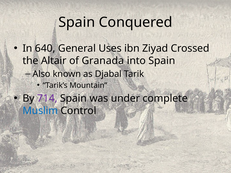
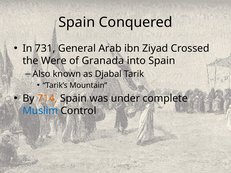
640: 640 -> 731 (45, 48)
Uses: Uses -> Arab (110, 48)
Altair: Altair -> Were (54, 61)
714 colour: purple -> orange (47, 99)
